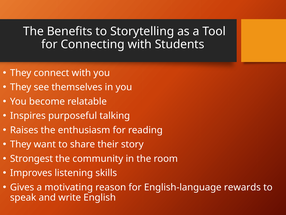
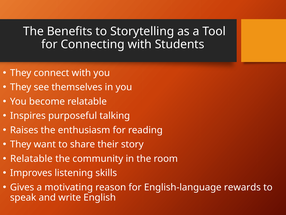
Strongest: Strongest -> Relatable (31, 158)
